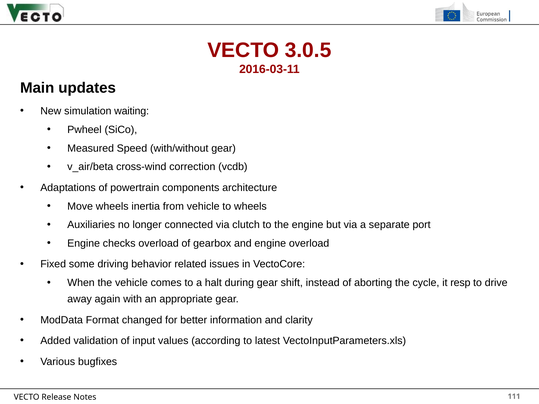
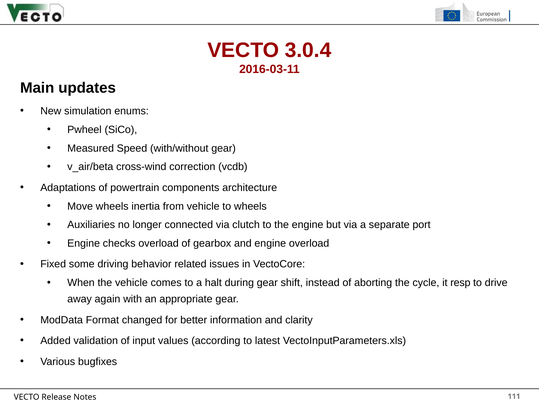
3.0.5: 3.0.5 -> 3.0.4 (308, 50)
waiting: waiting -> enums (132, 111)
